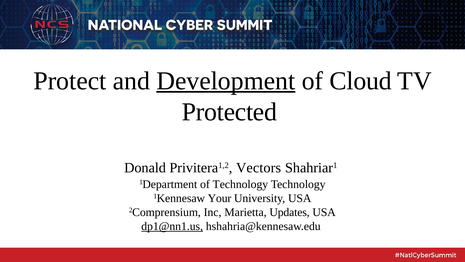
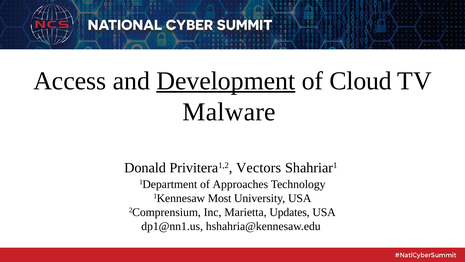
Protect: Protect -> Access (70, 81)
Protected: Protected -> Malware (229, 112)
of Technology: Technology -> Approaches (240, 184)
Your: Your -> Most (220, 198)
dp1@nn1.us underline: present -> none (172, 226)
